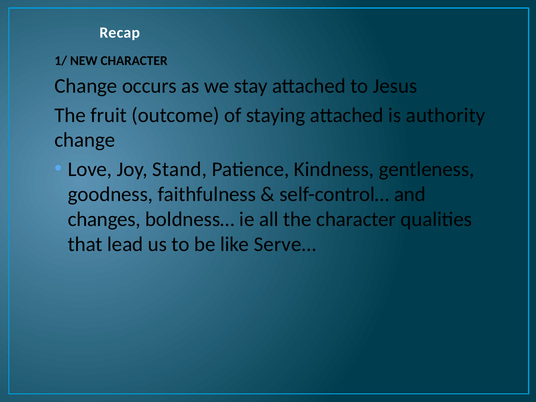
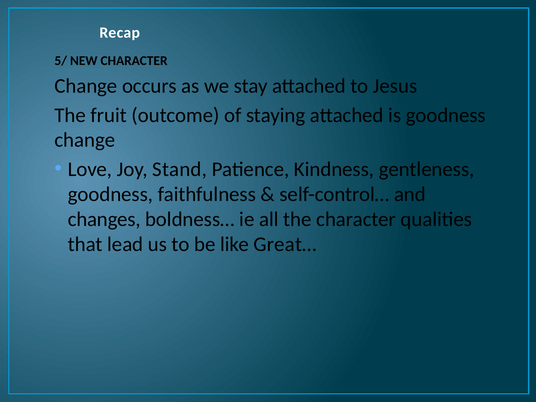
1/: 1/ -> 5/ (61, 61)
is authority: authority -> goodness (446, 115)
Serve…: Serve… -> Great… (285, 244)
